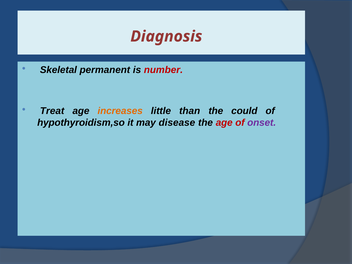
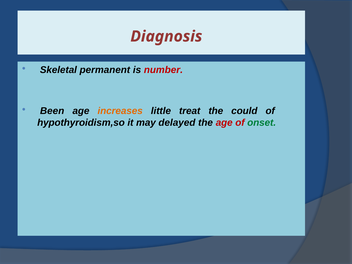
Treat: Treat -> Been (52, 111)
than: than -> treat (190, 111)
disease: disease -> delayed (177, 123)
onset colour: purple -> green (262, 123)
